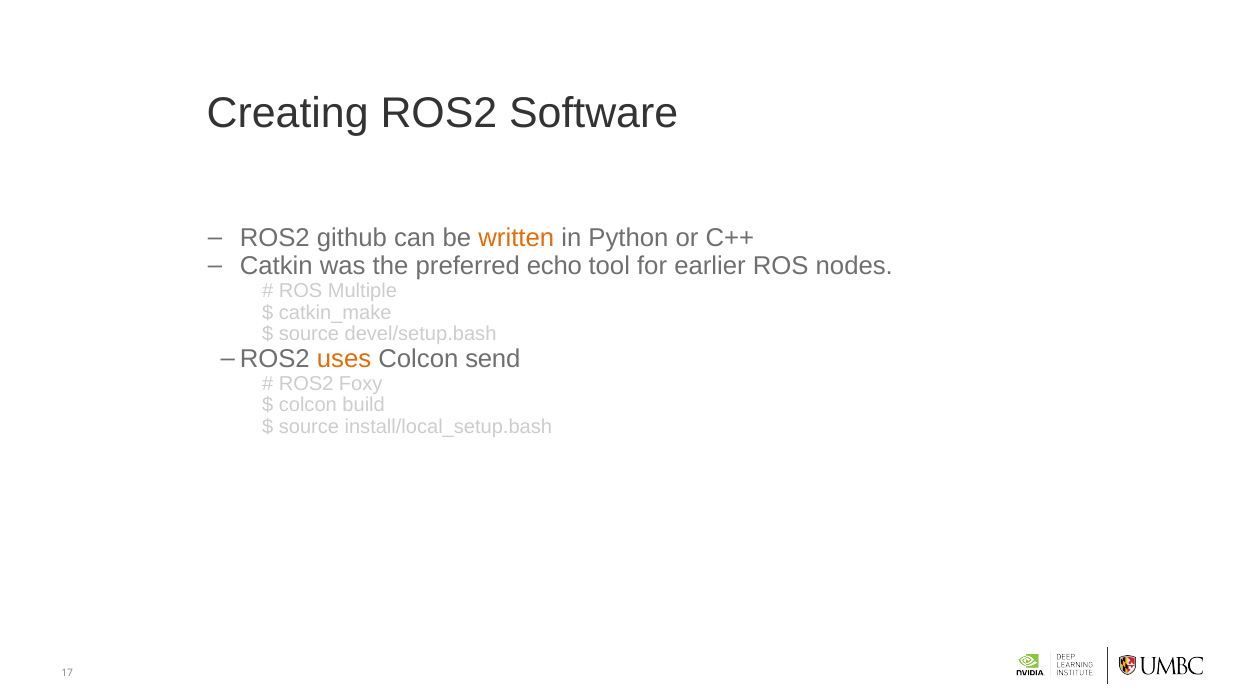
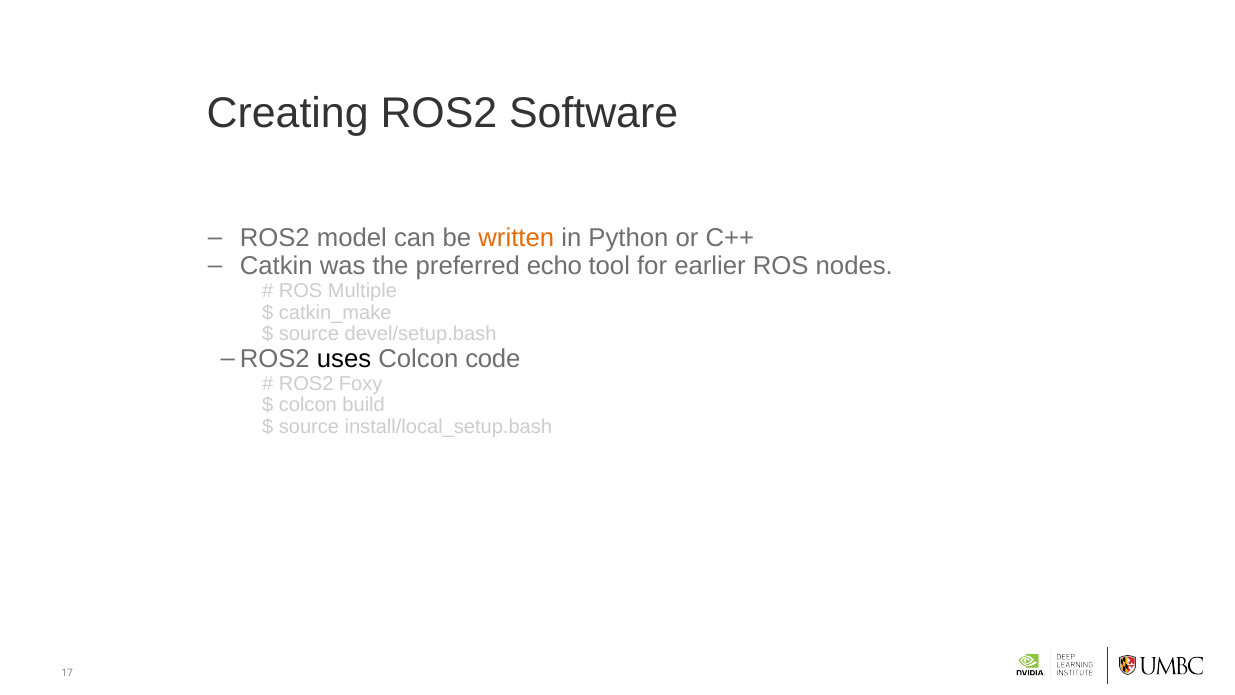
github: github -> model (352, 238)
uses colour: orange -> black (344, 359)
send: send -> code (493, 359)
